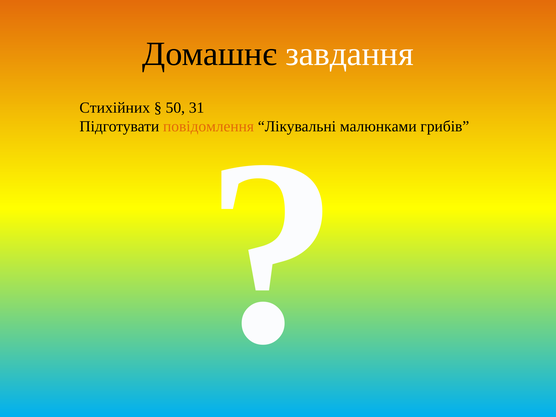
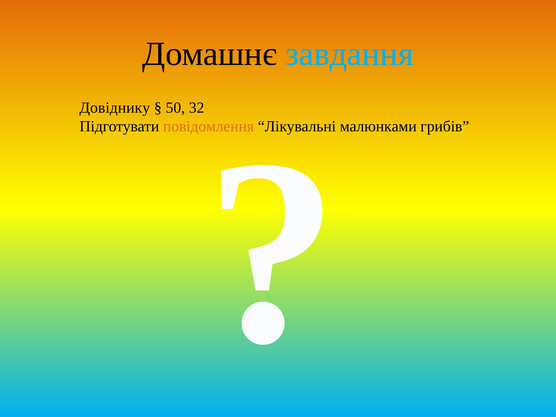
завдання colour: white -> light blue (350, 54)
Стихійних: Стихійних -> Довіднику (115, 108)
31: 31 -> 32 (197, 108)
